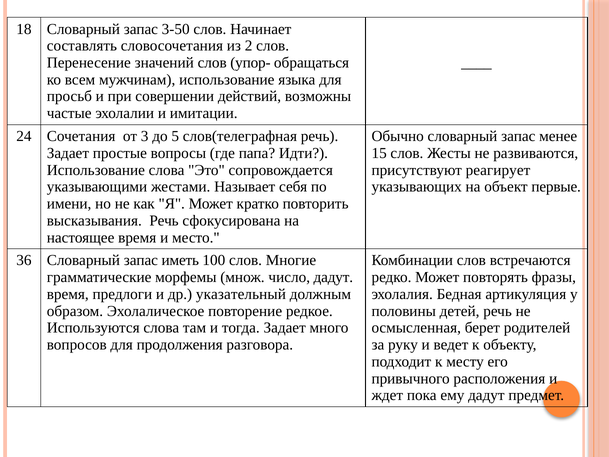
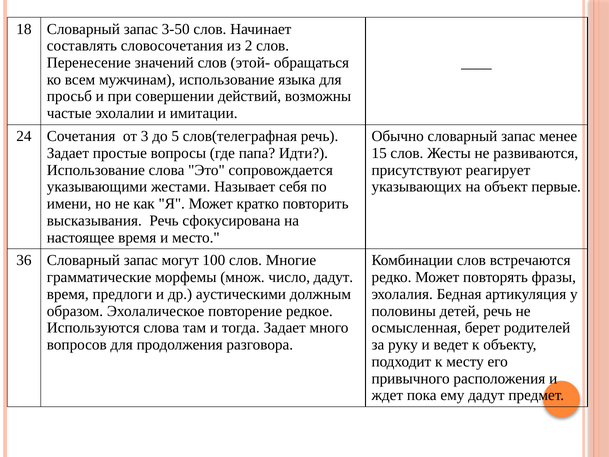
упор-: упор- -> этой- (250, 63)
иметь: иметь -> могут (180, 260)
указательный: указательный -> аустическими (241, 294)
